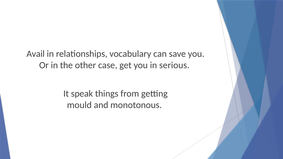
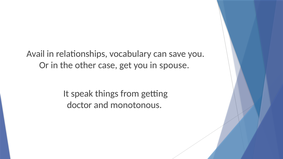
serious: serious -> spouse (174, 65)
mould: mould -> doctor (79, 105)
